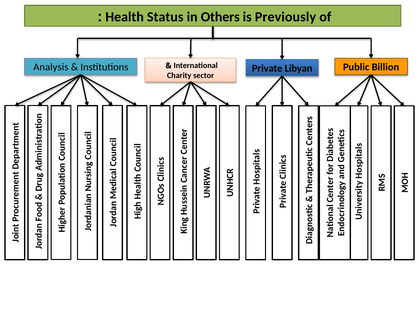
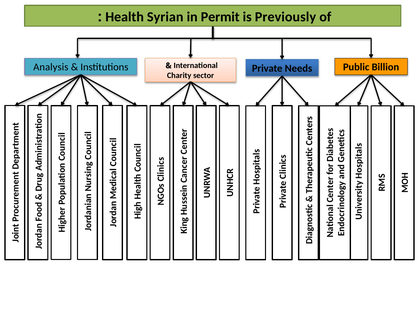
Status: Status -> Syrian (165, 17)
Others: Others -> Permit (220, 17)
Libyan: Libyan -> Needs (298, 68)
